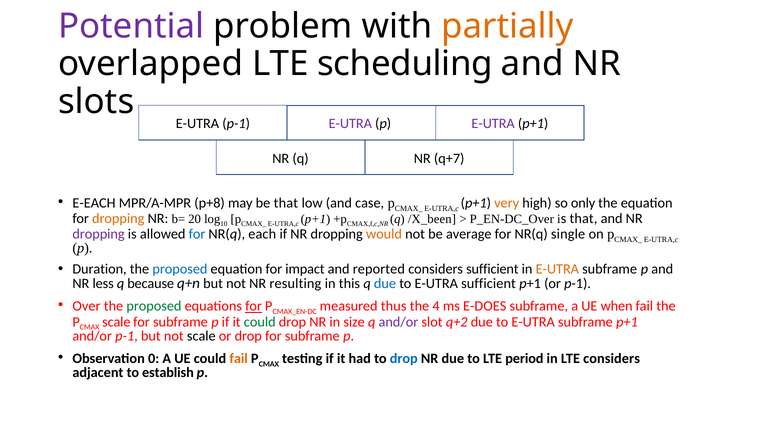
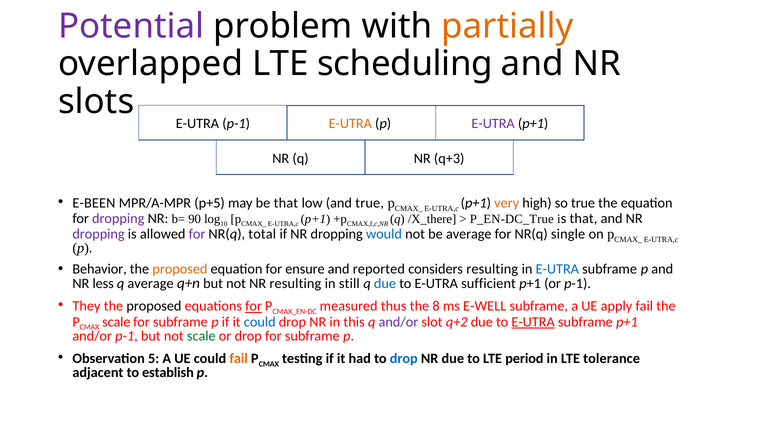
E-UTRA colour: purple -> orange (350, 124)
q+7: q+7 -> q+3 (449, 159)
E-EACH: E-EACH -> E-BEEN (94, 204)
p+8: p+8 -> p+5 (210, 204)
and case: case -> true (370, 204)
so only: only -> true (583, 204)
dropping colour: orange -> purple (118, 219)
20: 20 -> 90 (195, 219)
/X_been: /X_been -> /X_there (432, 219)
P_EN-DC_Over: P_EN-DC_Over -> P_EN-DC_True (512, 219)
for colour: blue -> purple (197, 234)
each: each -> total (262, 234)
would colour: orange -> blue (384, 234)
Duration: Duration -> Behavior (100, 270)
proposed colour: blue -> orange (180, 270)
impact: impact -> ensure (305, 270)
considers sufficient: sufficient -> resulting (492, 270)
E-UTRA colour: orange -> blue (557, 270)
q because: because -> average (151, 284)
this: this -> still (349, 284)
Over: Over -> They (86, 307)
proposed colour: green -> black (154, 307)
4: 4 -> 8 (436, 307)
E-DOES: E-DOES -> E-WELL (485, 307)
when: when -> apply (616, 307)
could colour: green -> blue (260, 322)
size: size -> this (354, 322)
E-UTRA underline: none -> present (533, 322)
scale colour: black -> green (201, 337)
0: 0 -> 5 (154, 359)
LTE considers: considers -> tolerance (612, 359)
